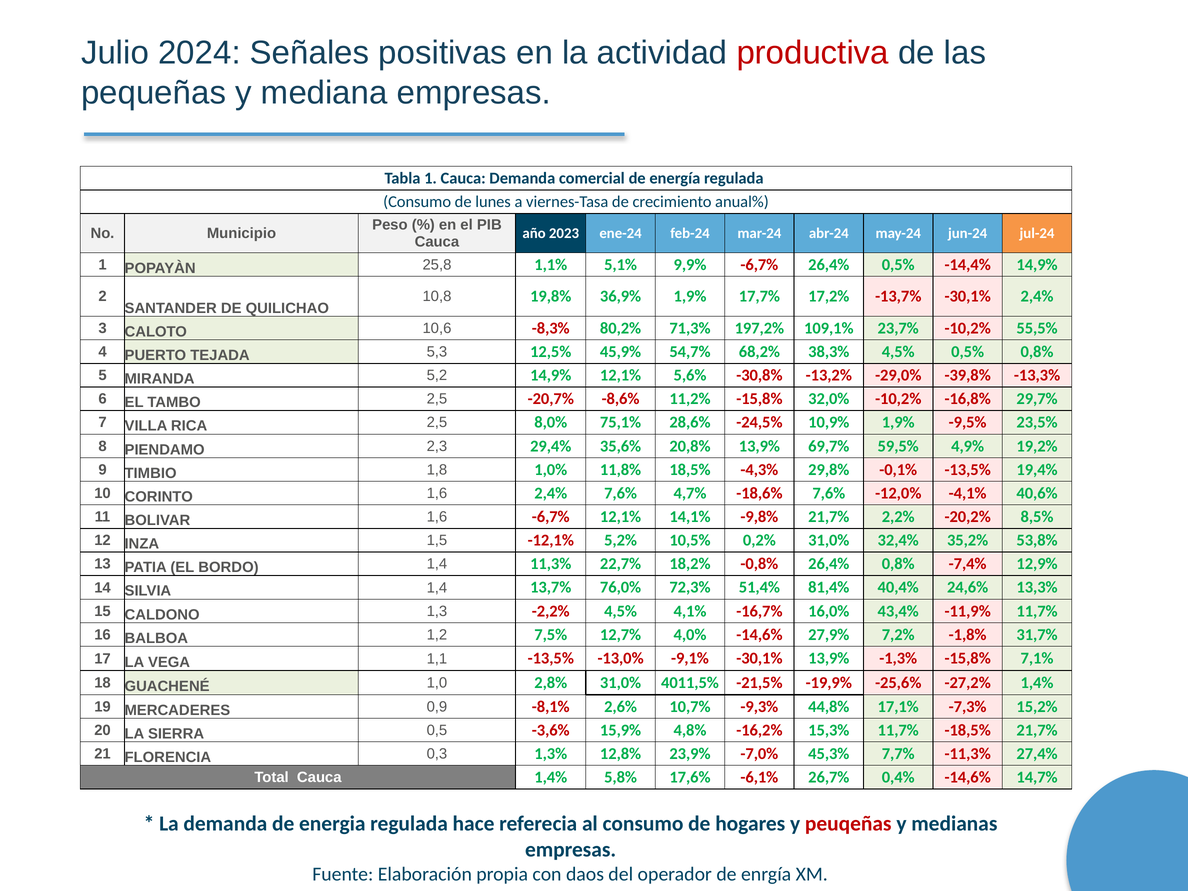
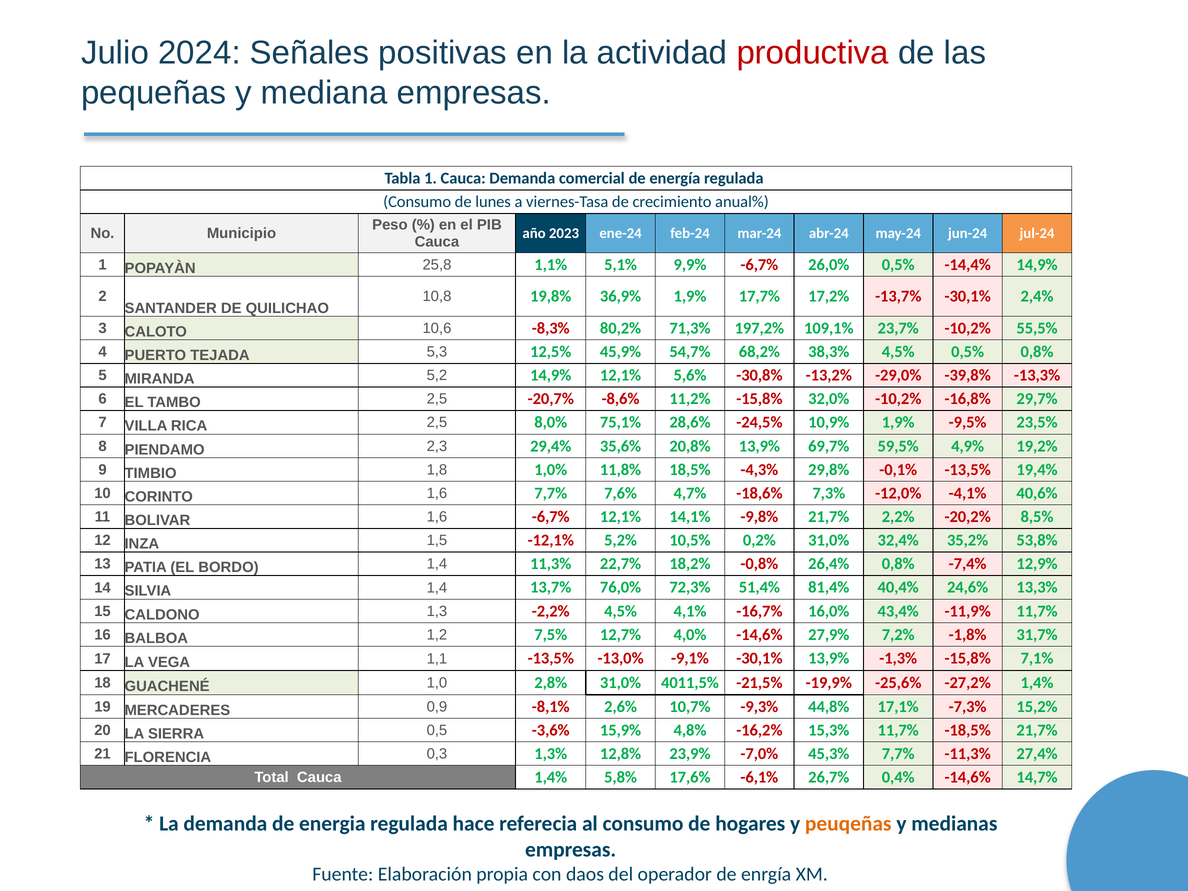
-6,7% 26,4%: 26,4% -> 26,0% (829, 265)
1,6 2,4%: 2,4% -> 7,7% (551, 493)
-18,6% 7,6%: 7,6% -> 7,3% (829, 493)
peuqeñas colour: red -> orange (848, 824)
